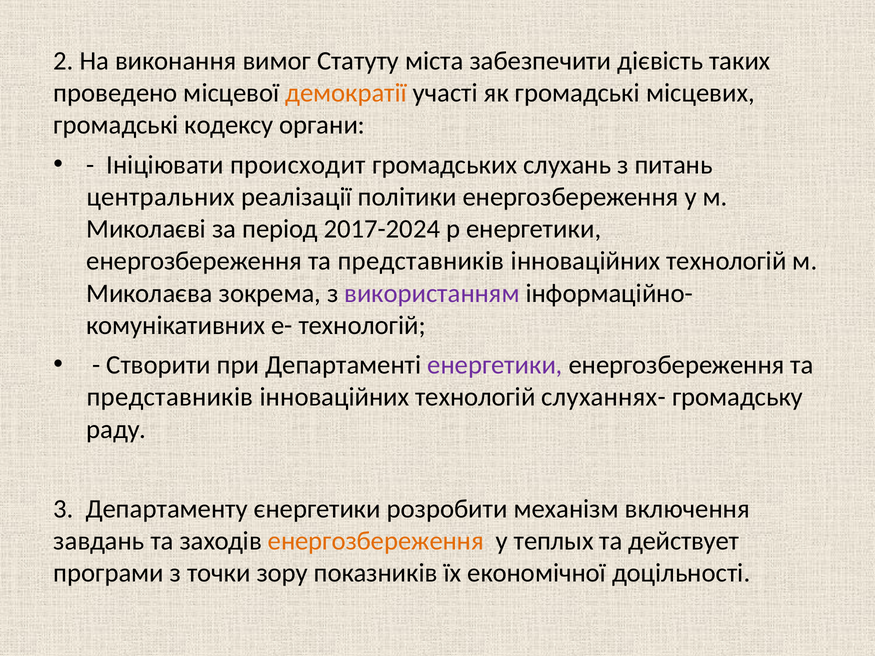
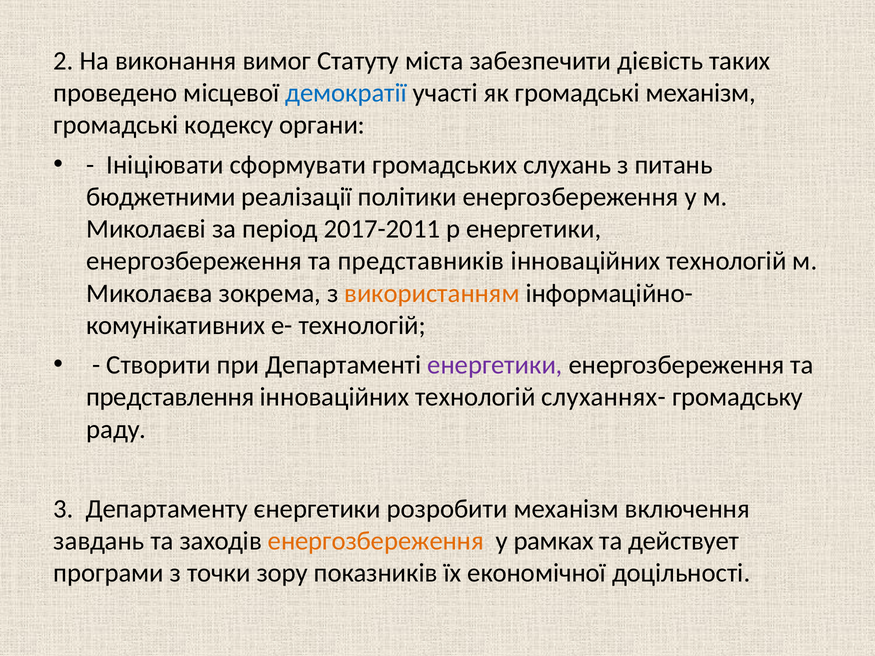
демократії colour: orange -> blue (346, 93)
громадські місцевих: місцевих -> механізм (701, 93)
происходит: происходит -> сформувати (298, 165)
центральних: центральних -> бюджетними (161, 197)
2017-2024: 2017-2024 -> 2017-2011 (382, 229)
використанням colour: purple -> orange (432, 293)
представників: представників -> представлення (170, 397)
теплых: теплых -> рамках (554, 541)
